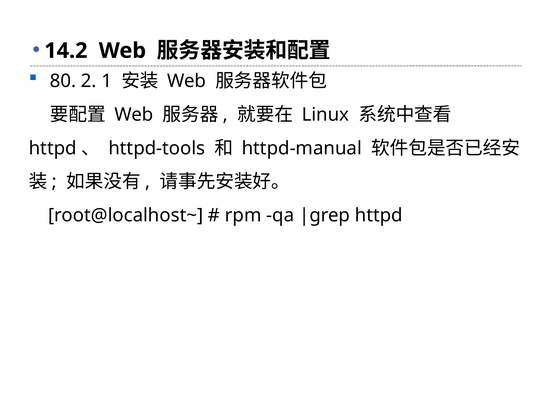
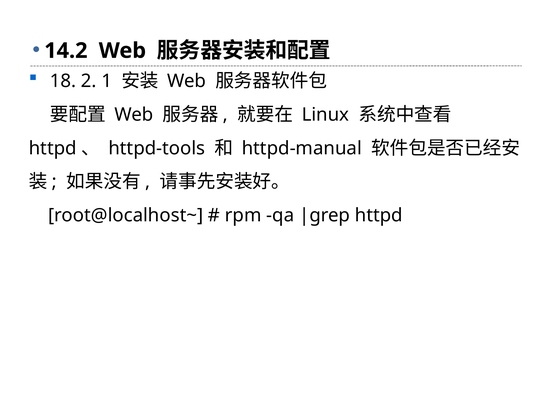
80: 80 -> 18 (63, 81)
